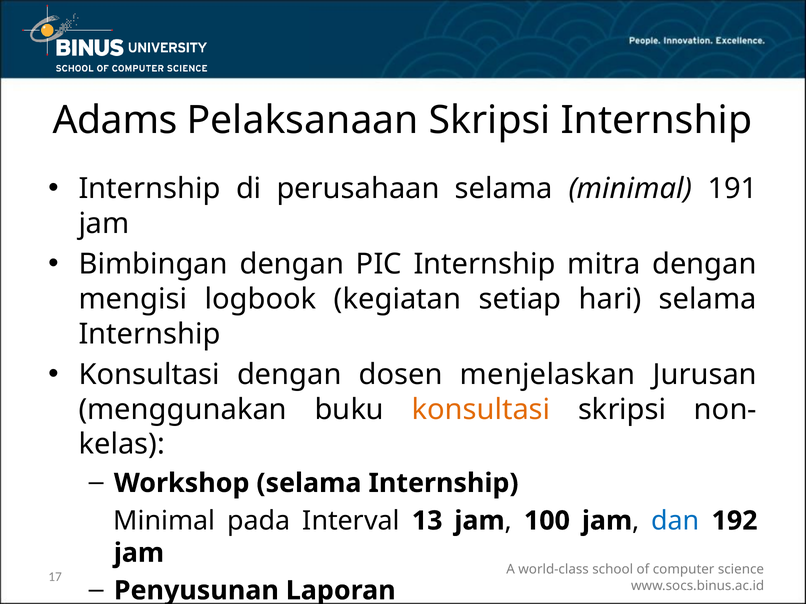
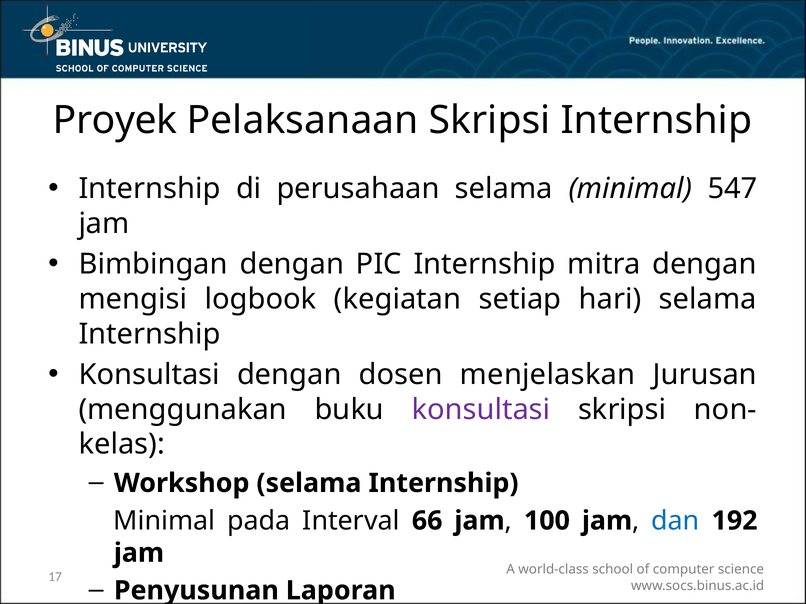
Adams: Adams -> Proyek (115, 120)
191: 191 -> 547 (733, 189)
konsultasi colour: orange -> purple (481, 410)
13: 13 -> 66 (427, 521)
